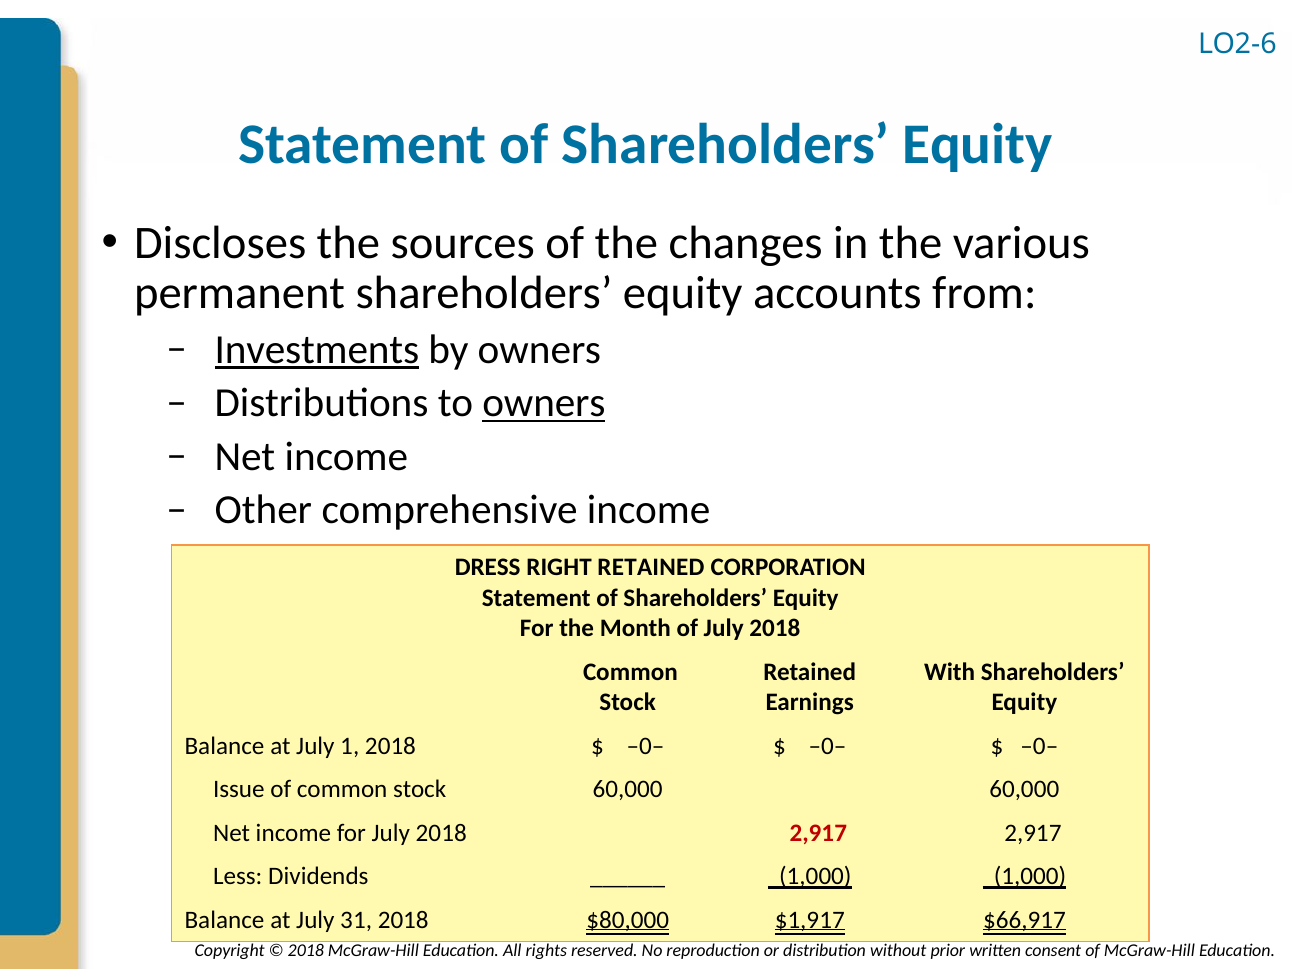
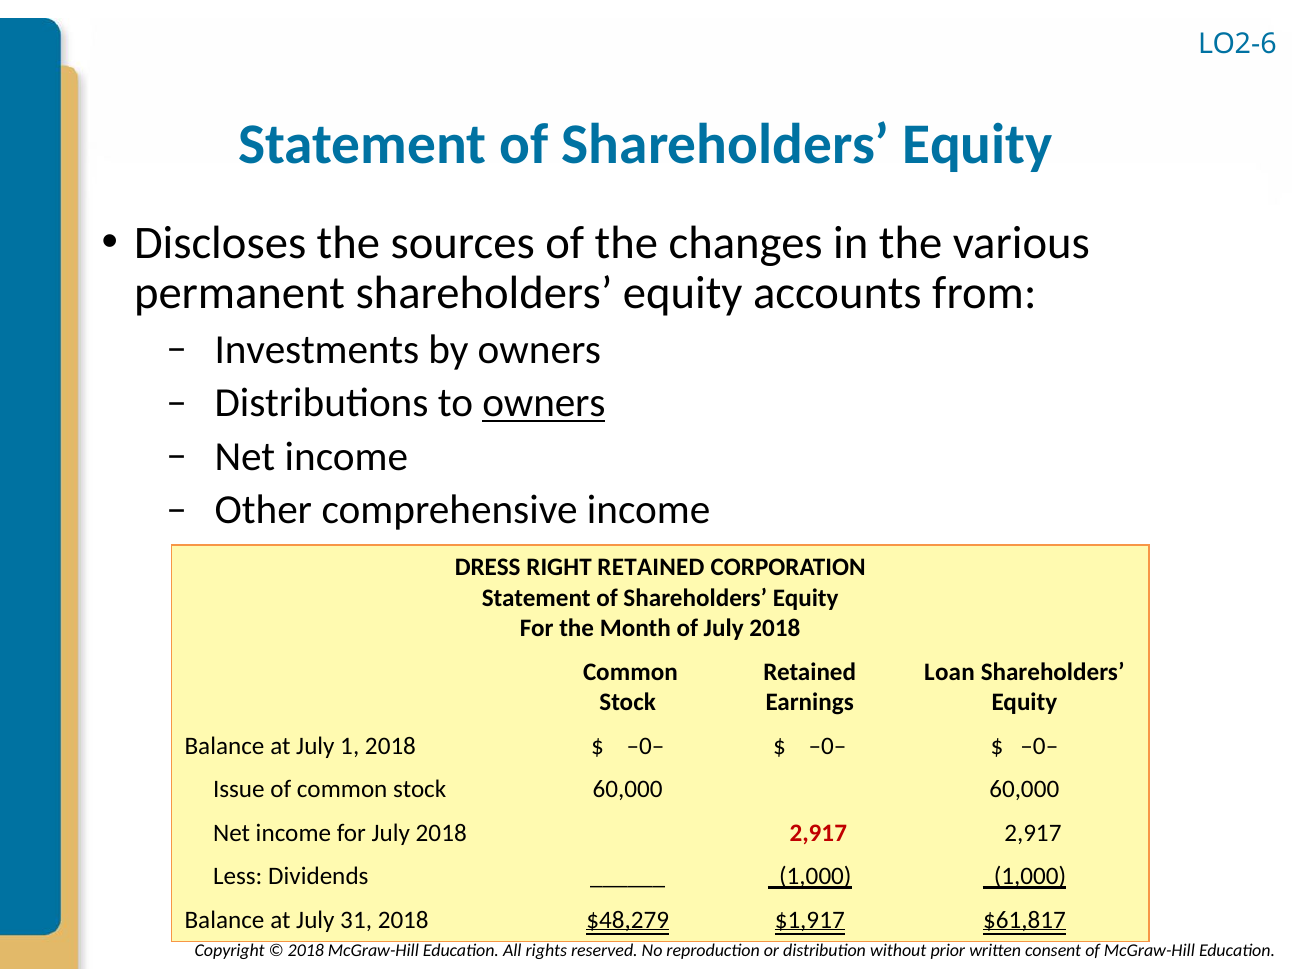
Investments underline: present -> none (317, 350)
With: With -> Loan (949, 672)
$80,000: $80,000 -> $48,279 (628, 920)
$66,917: $66,917 -> $61,817 (1024, 920)
